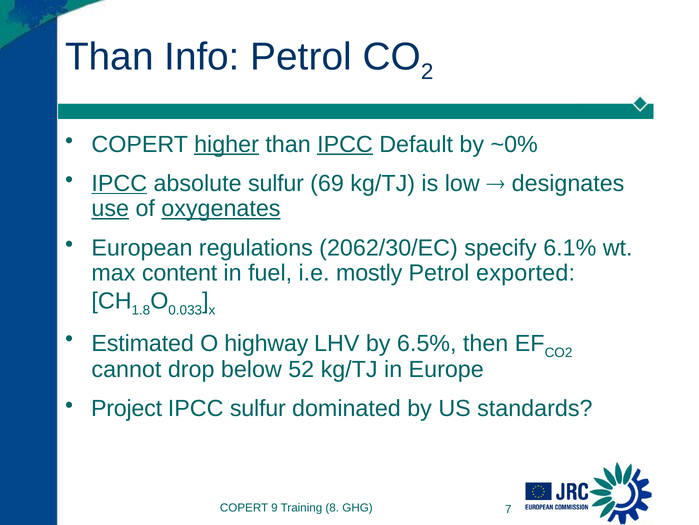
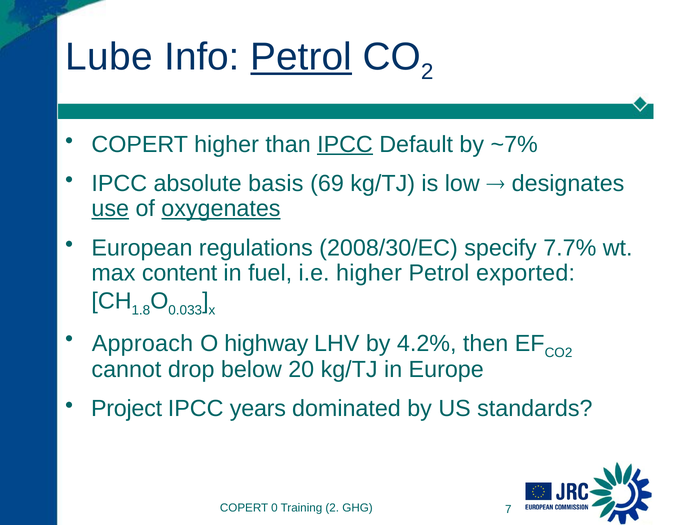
Than: Than -> Lube (109, 57)
Petrol underline: none -> present (301, 57)
higher underline: present -> none (227, 144)
~0%: ~0% -> ~7% (514, 144)
IPCC underline: present -> none (119, 183)
absolute sulfur: sulfur -> basis (276, 183)
2062/30/EC: 2062/30/EC -> 2008/30/EC (389, 248)
6.1%: 6.1% -> 7.7% (570, 248)
i.e mostly: mostly -> higher (369, 273)
Estimated: Estimated -> Approach (142, 343)
6.5%: 6.5% -> 4.2% (427, 343)
52: 52 -> 20 (301, 369)
IPCC sulfur: sulfur -> years (258, 408)
9: 9 -> 0 (274, 507)
Training 8: 8 -> 2 (332, 507)
